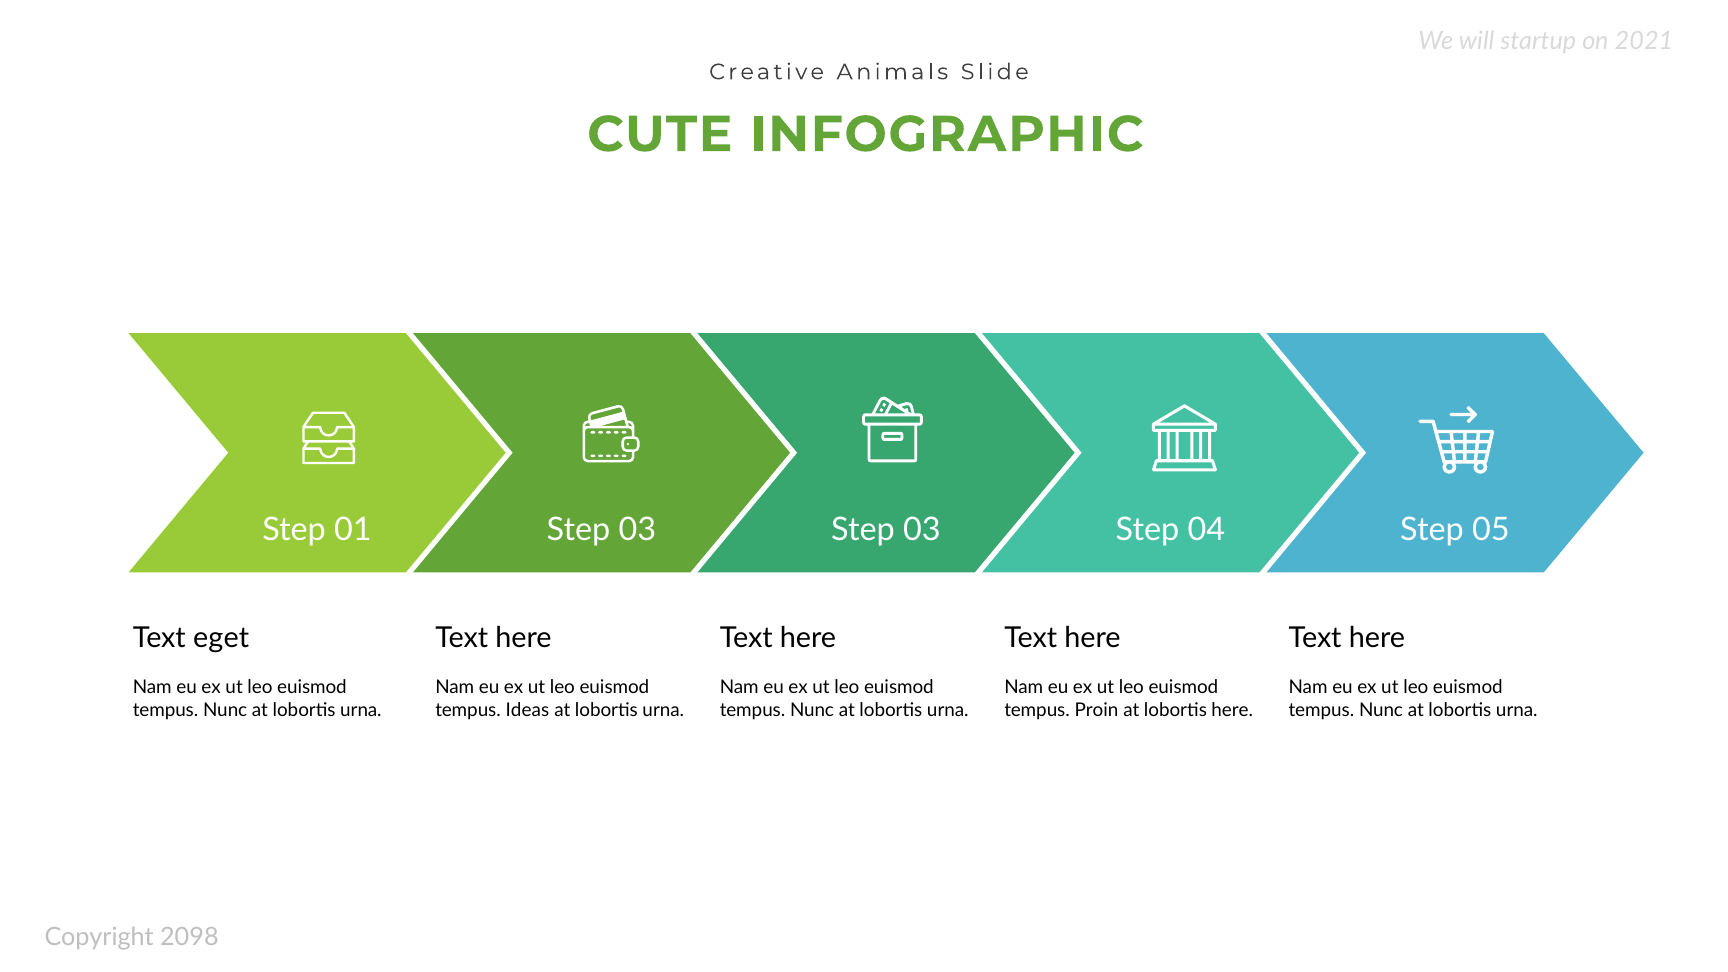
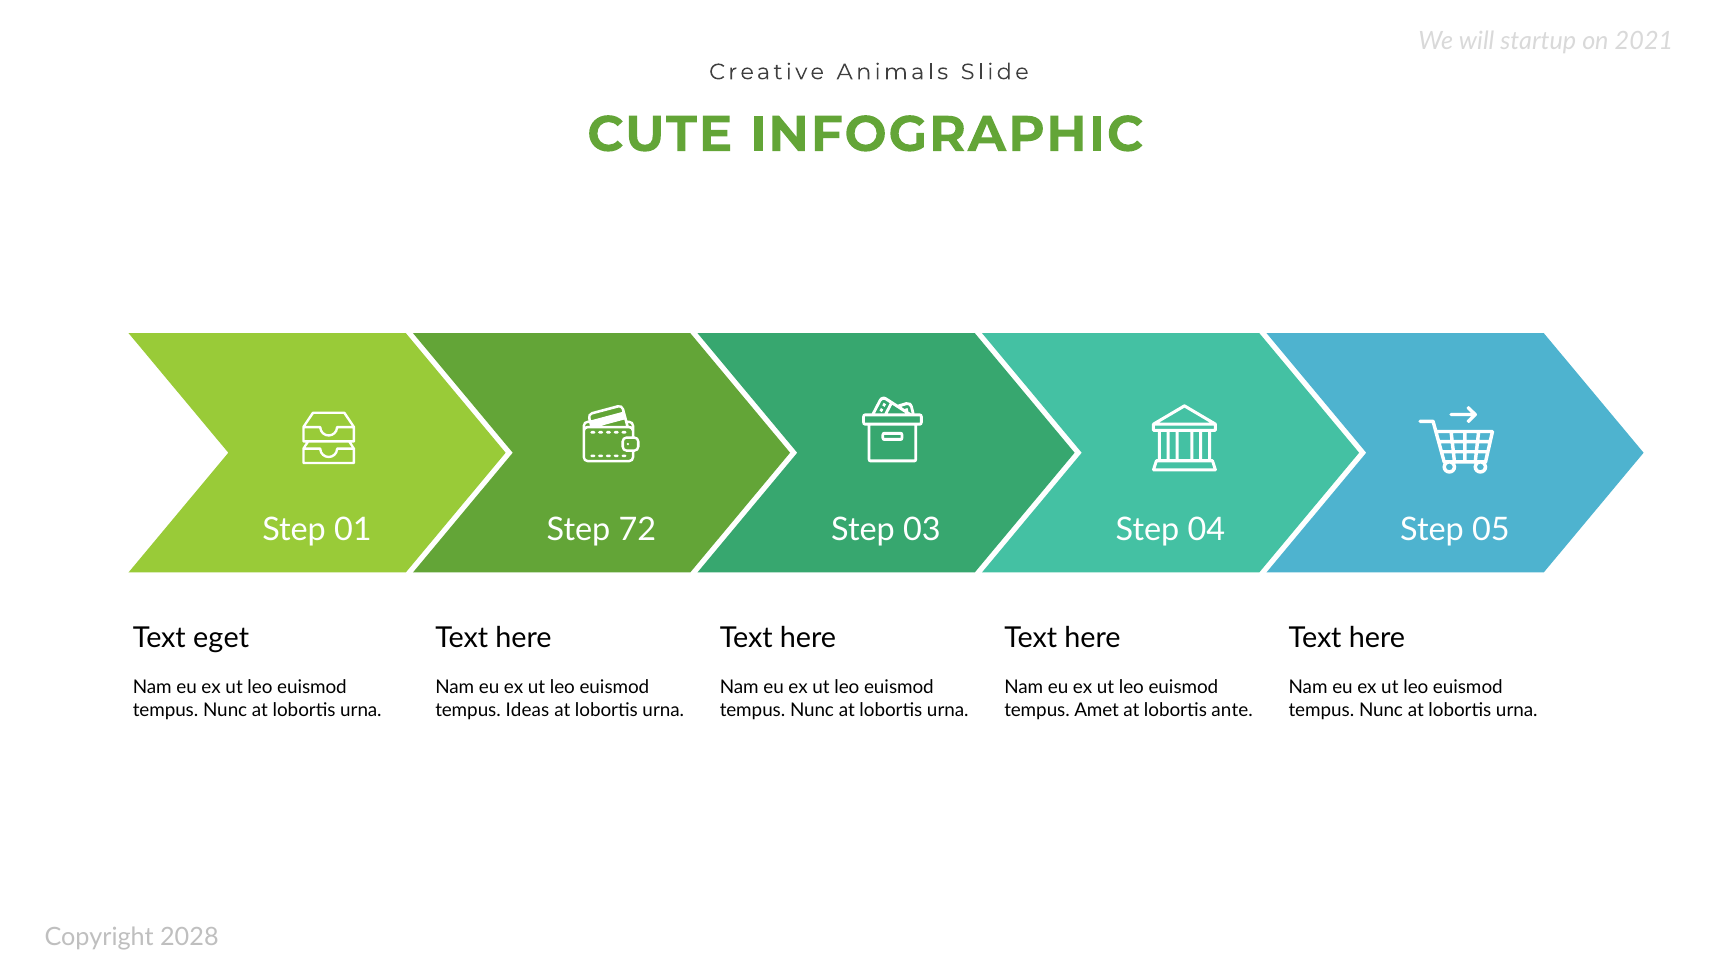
01 Step 03: 03 -> 72 (637, 529)
Proin: Proin -> Amet (1097, 710)
lobortis here: here -> ante (1232, 710)
2098: 2098 -> 2028 (189, 938)
